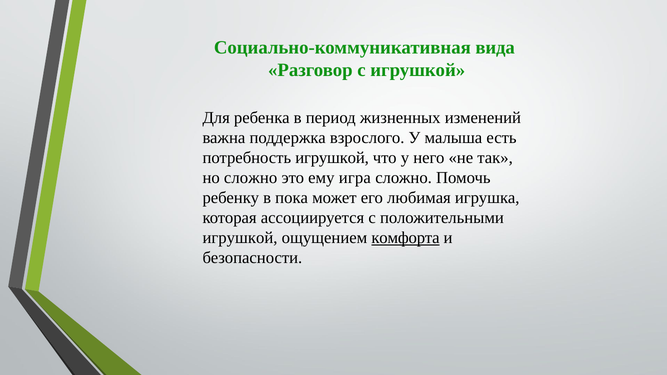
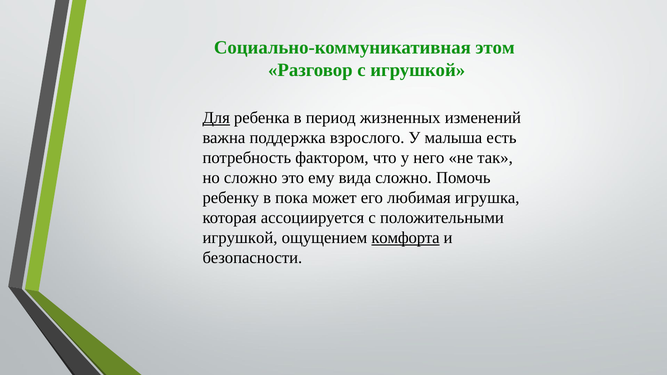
вида: вида -> этом (495, 48)
Для underline: none -> present (216, 118)
потребность игрушкой: игрушкой -> фактором (332, 158)
игра: игра -> вида (355, 178)
